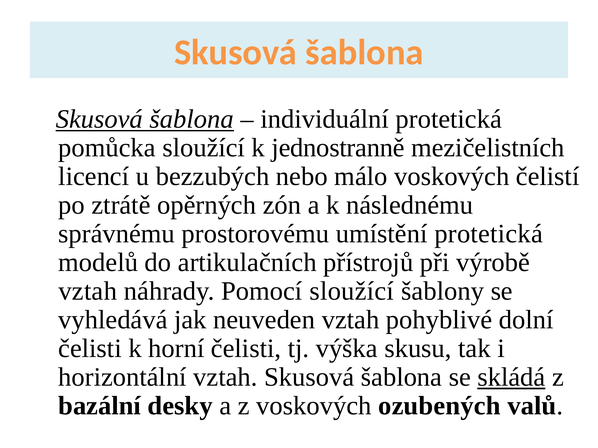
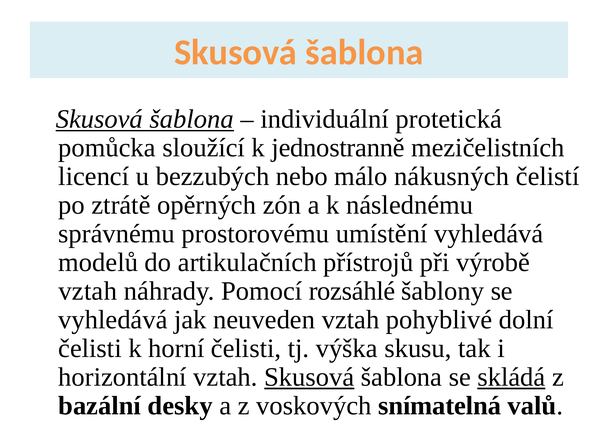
málo voskových: voskových -> nákusných (452, 176)
umístění protetická: protetická -> vyhledává (489, 234)
Pomocí sloužící: sloužící -> rozsáhlé (352, 291)
Skusová underline: none -> present (309, 378)
ozubených: ozubených -> snímatelná (440, 406)
